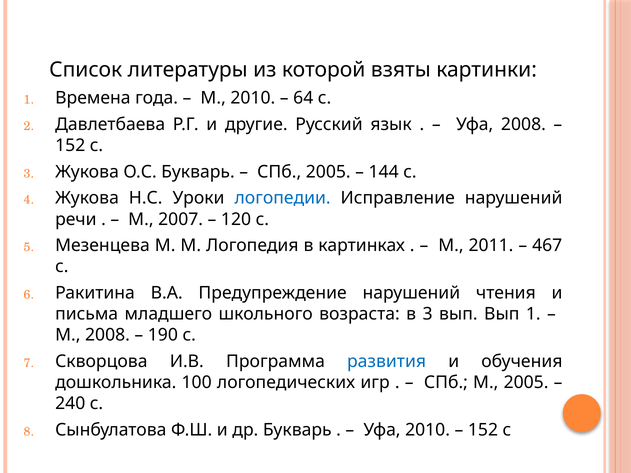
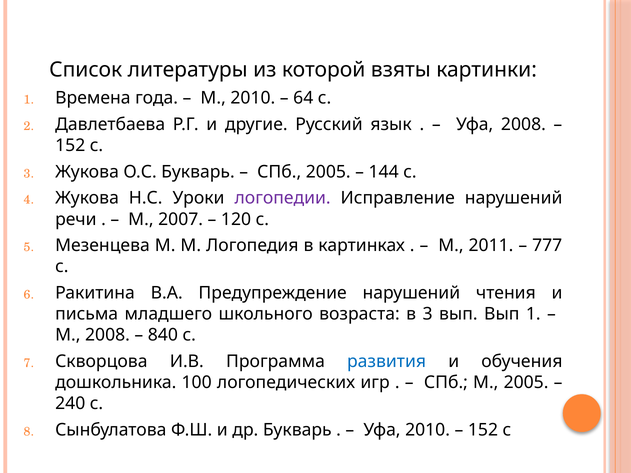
логопедии colour: blue -> purple (283, 198)
467: 467 -> 777 (547, 246)
190: 190 -> 840 (163, 335)
